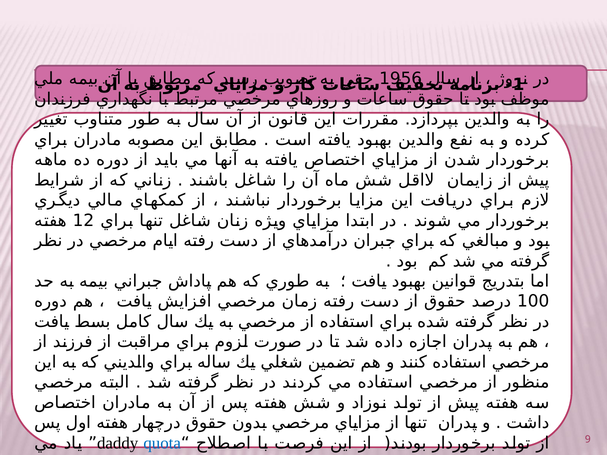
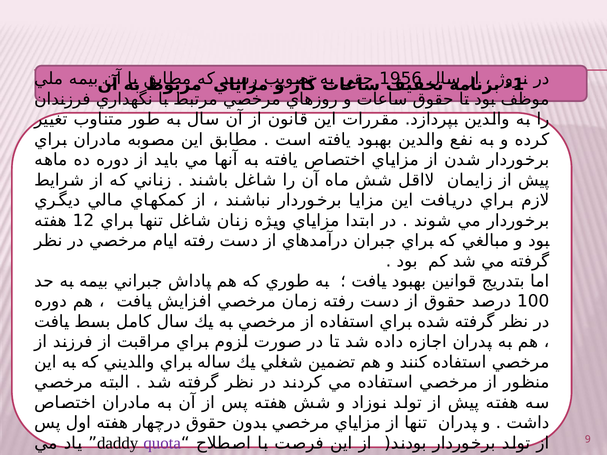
quota colour: blue -> purple (162, 443)
